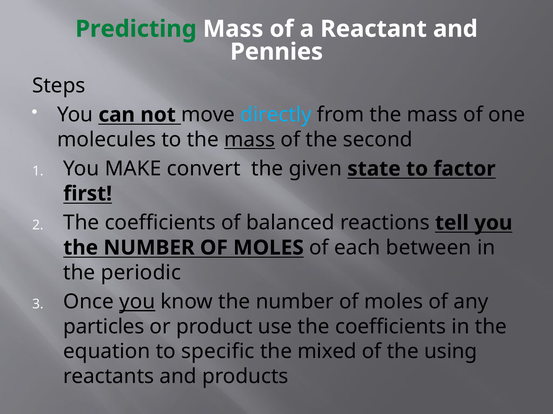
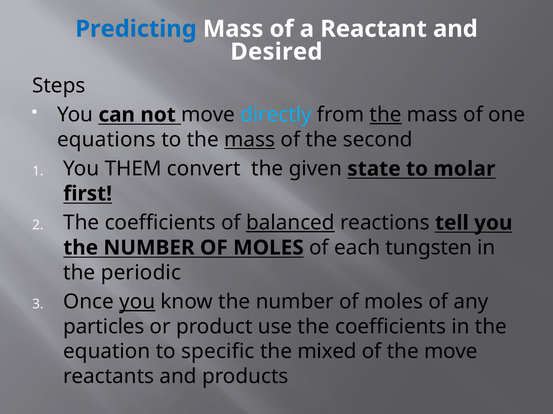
Predicting colour: green -> blue (136, 29)
Pennies: Pennies -> Desired (276, 52)
the underline: none -> present (386, 115)
molecules: molecules -> equations (106, 140)
MAKE: MAKE -> THEM (133, 169)
factor: factor -> molar (464, 169)
balanced underline: none -> present (290, 223)
between: between -> tungsten (429, 248)
the using: using -> move (451, 352)
